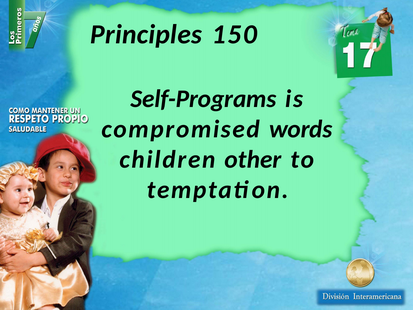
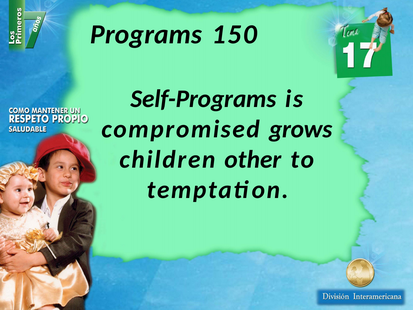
Principles: Principles -> Programs (146, 34)
words: words -> grows (301, 129)
